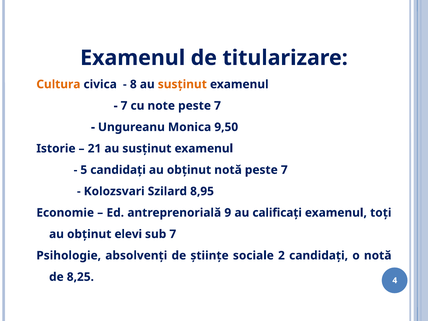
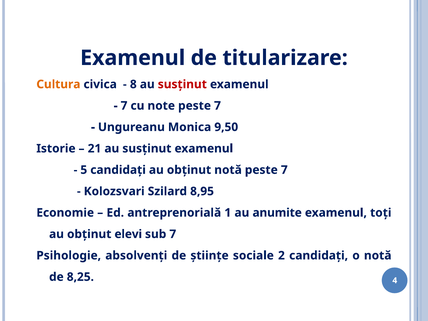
susţinut colour: orange -> red (182, 84)
9: 9 -> 1 (228, 213)
calificaţi: calificaţi -> anumite (277, 213)
